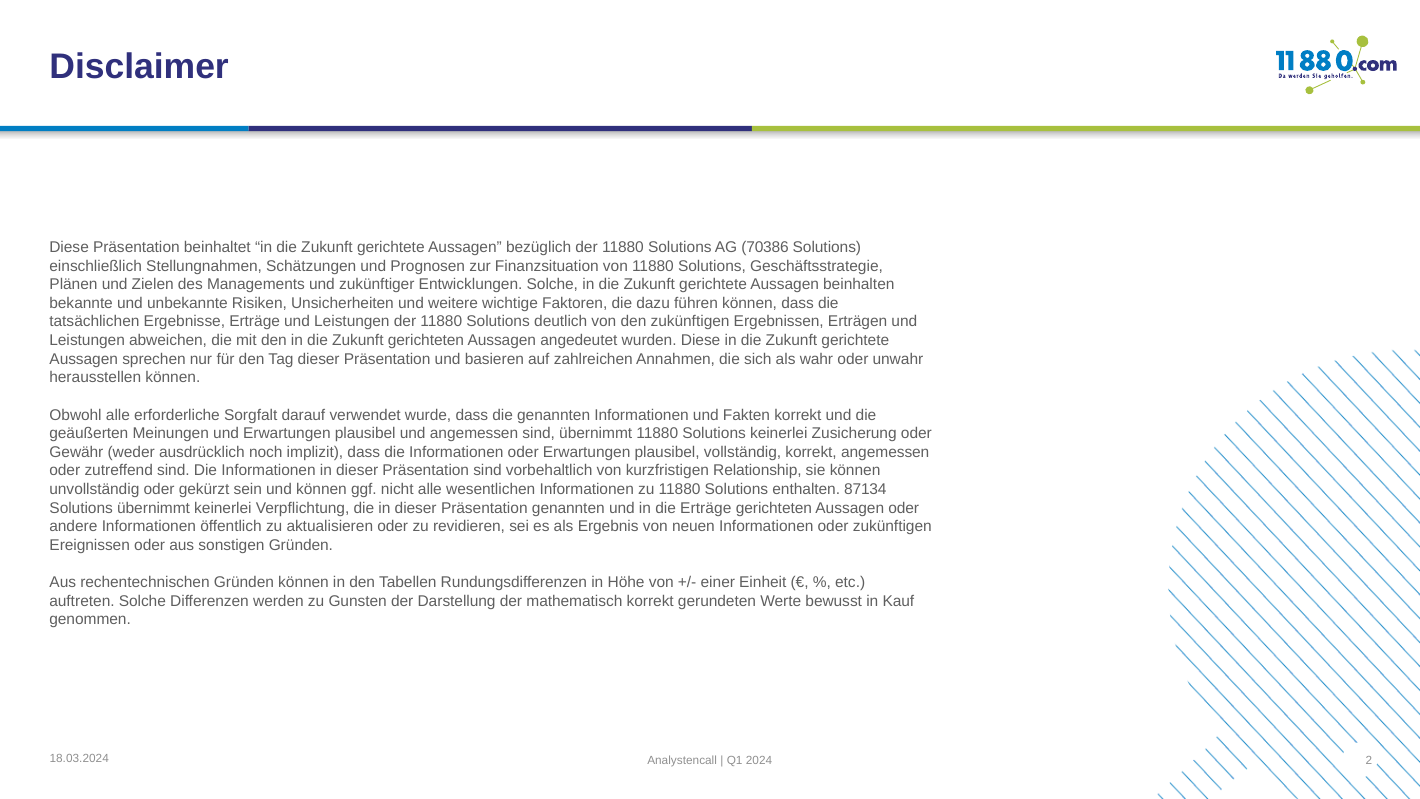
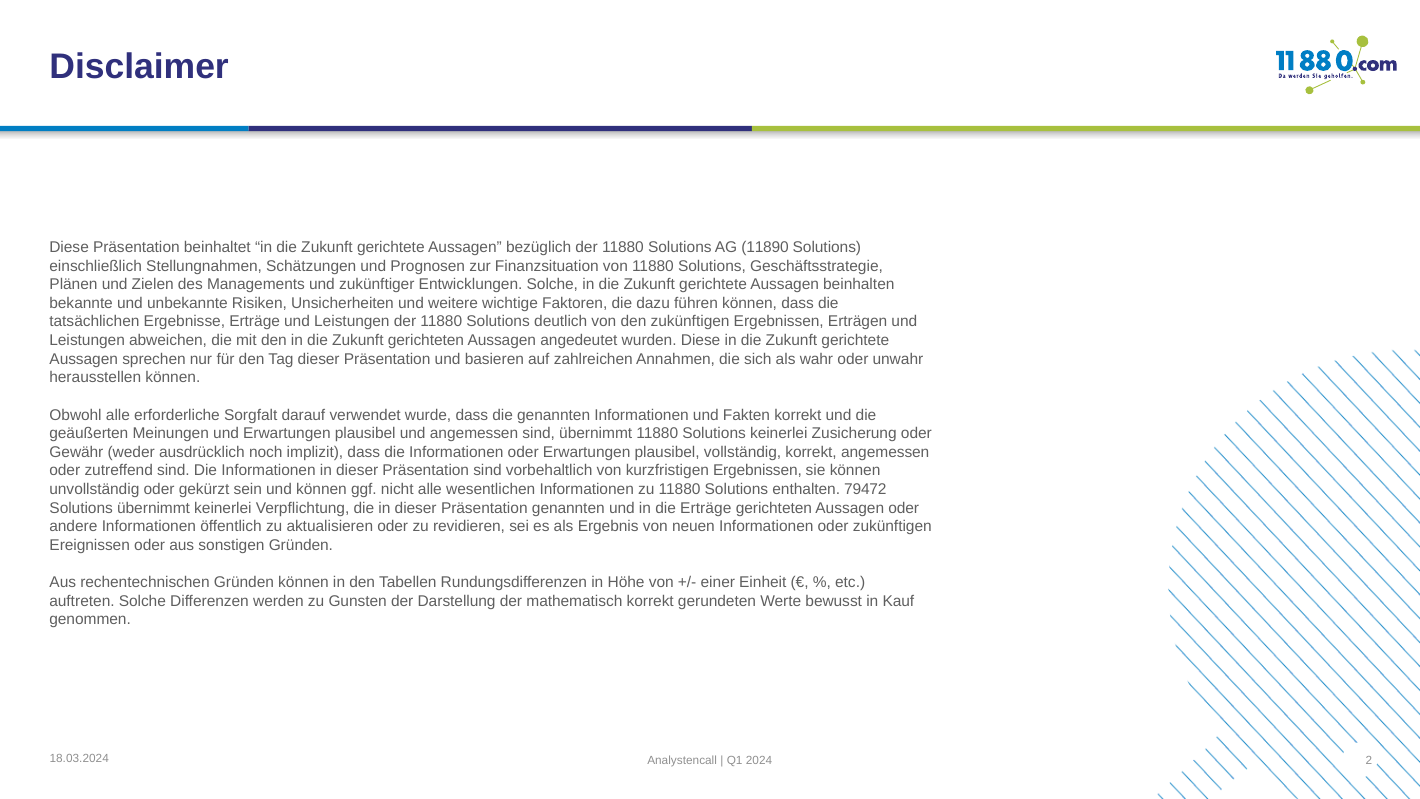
70386: 70386 -> 11890 (765, 247)
kurzfristigen Relationship: Relationship -> Ergebnissen (757, 471)
87134: 87134 -> 79472 (865, 489)
